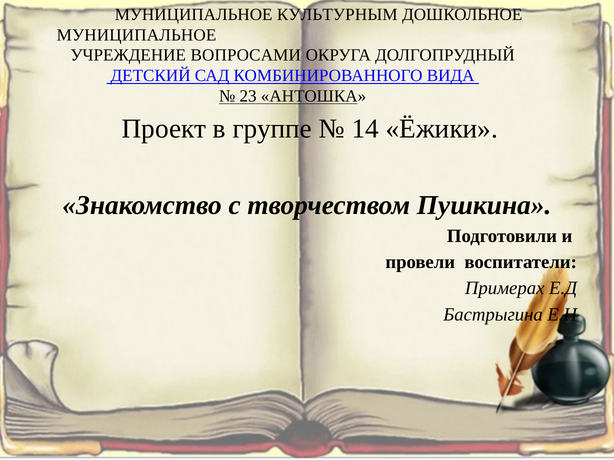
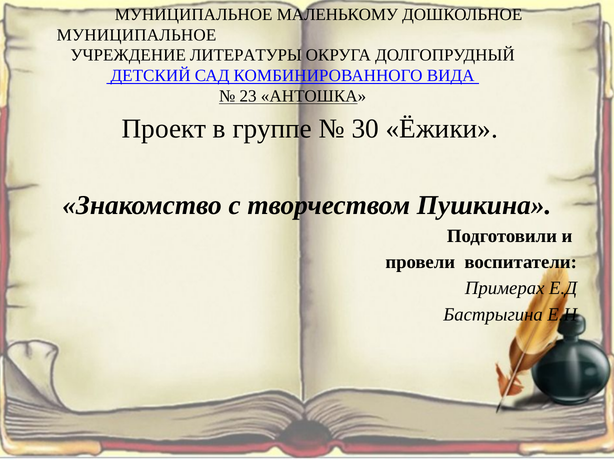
КУЛЬТУРНЫМ: КУЛЬТУРНЫМ -> МАЛЕНЬКОМУ (337, 14)
ВОПРОСАМИ: ВОПРОСАМИ -> ЛИТЕРАТУРЫ (246, 55)
14: 14 -> 30 (365, 129)
